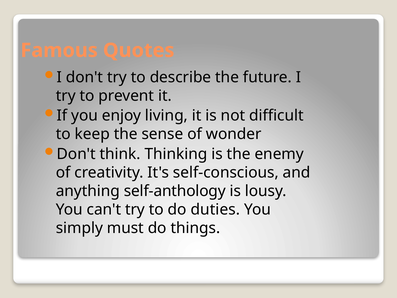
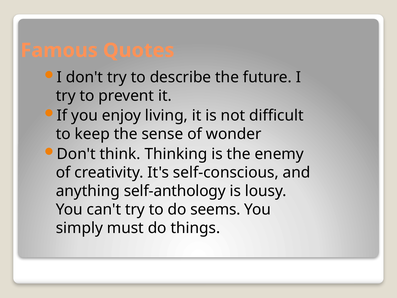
duties: duties -> seems (215, 209)
